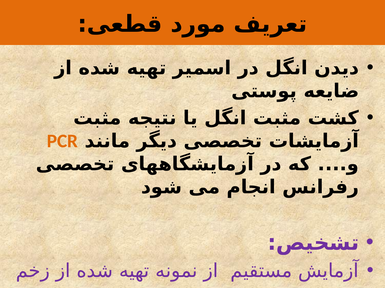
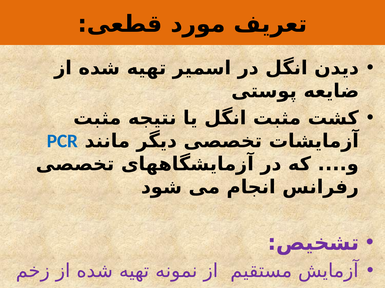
PCR colour: orange -> blue (62, 141)
